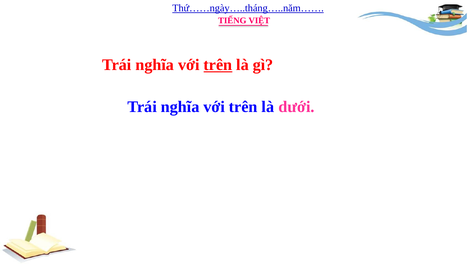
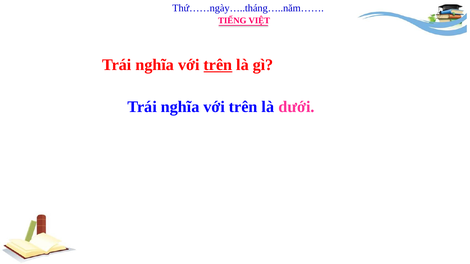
Thứ……ngày…..tháng…..năm…… underline: present -> none (248, 8)
